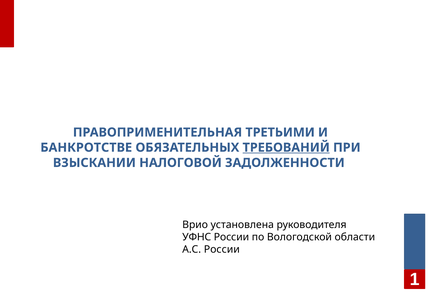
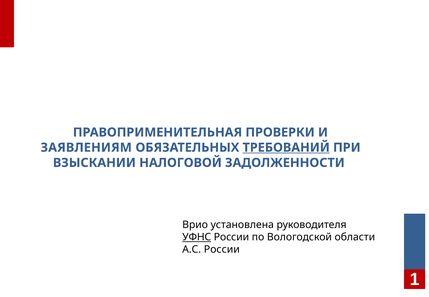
ТРЕТЬИМИ: ТРЕТЬИМИ -> ПРОВЕРКИ (280, 132)
БАНКРОТСТВЕ: БАНКРОТСТВЕ -> ЗАЯВЛЕНИЯМ (86, 148)
УФНС underline: none -> present (197, 237)
